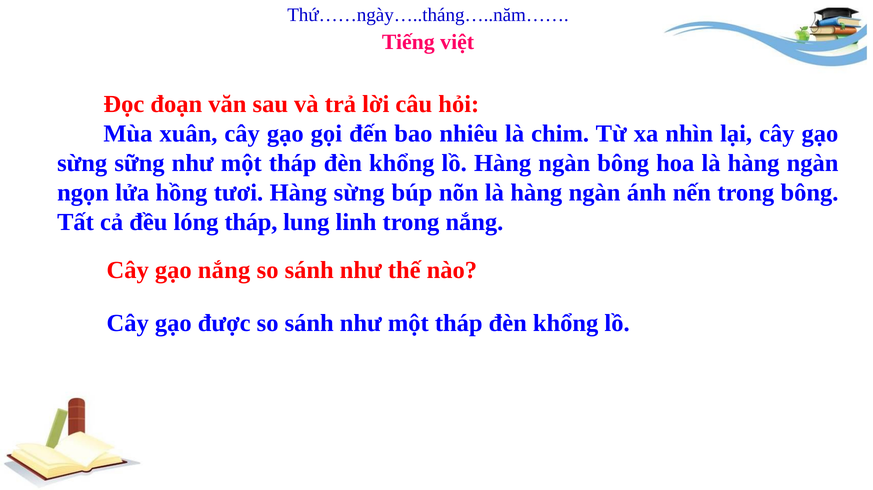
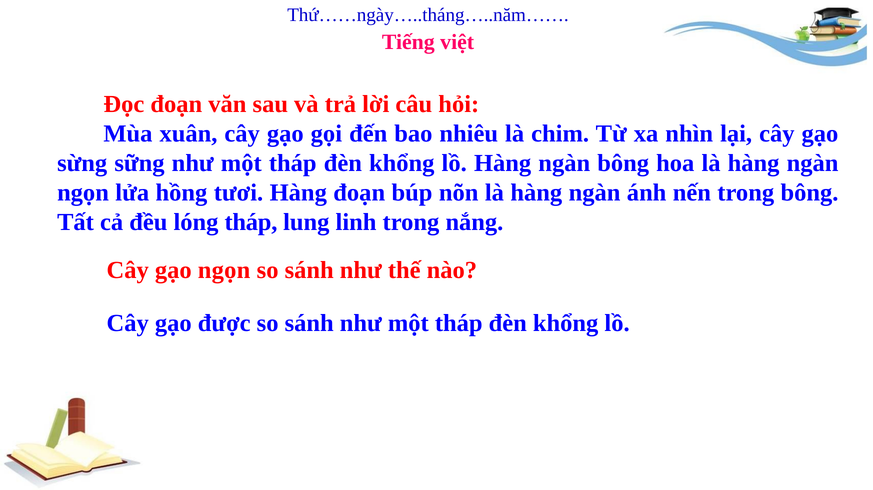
Hàng sừng: sừng -> đoạn (359, 193)
gạo nắng: nắng -> ngọn (224, 270)
